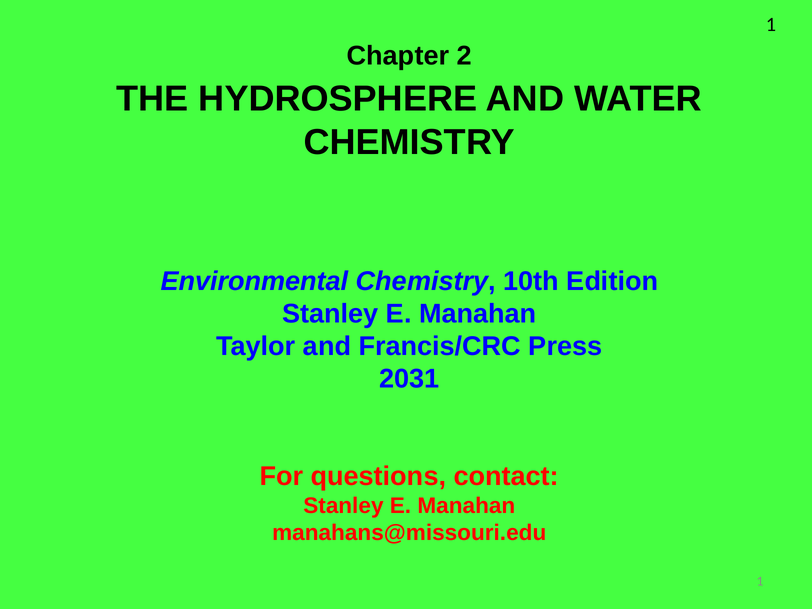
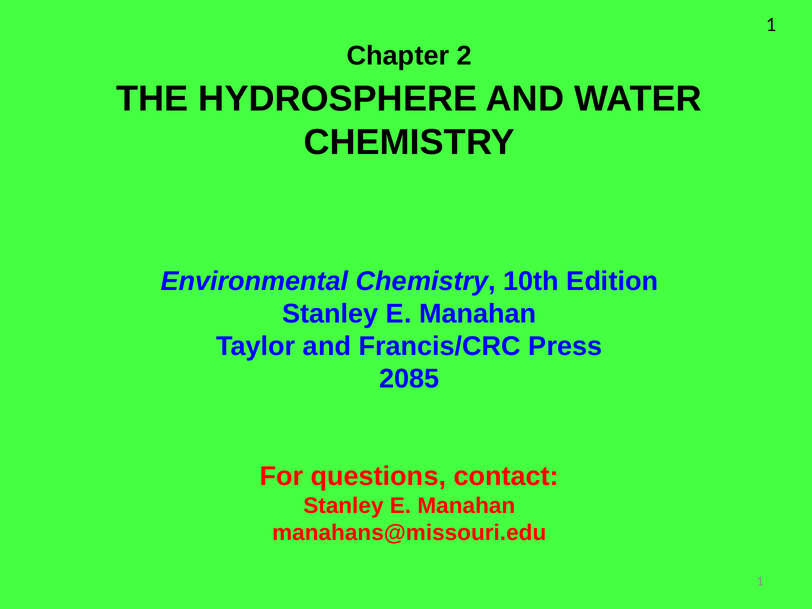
2031: 2031 -> 2085 (409, 379)
